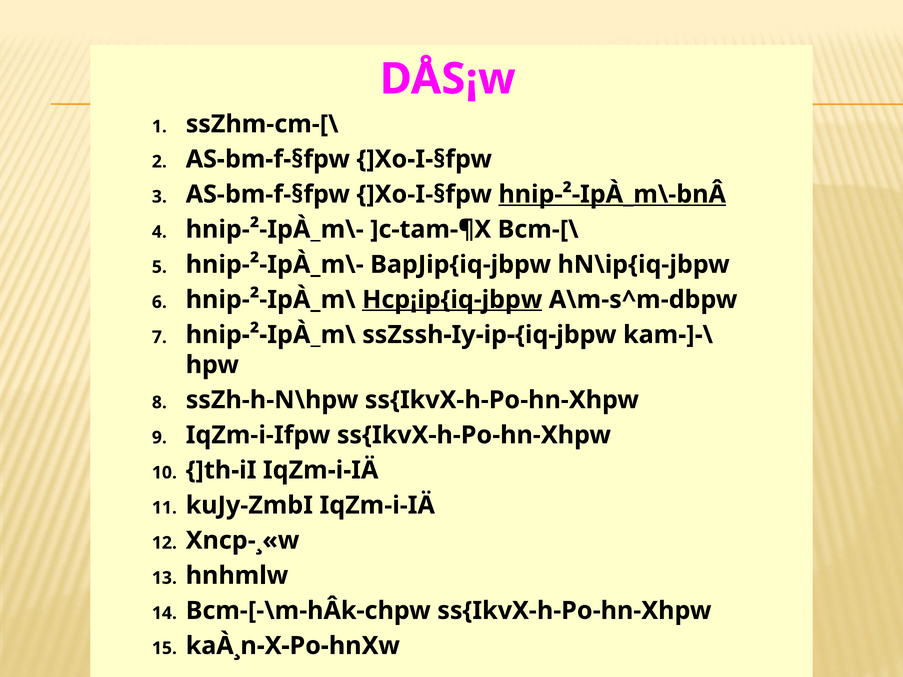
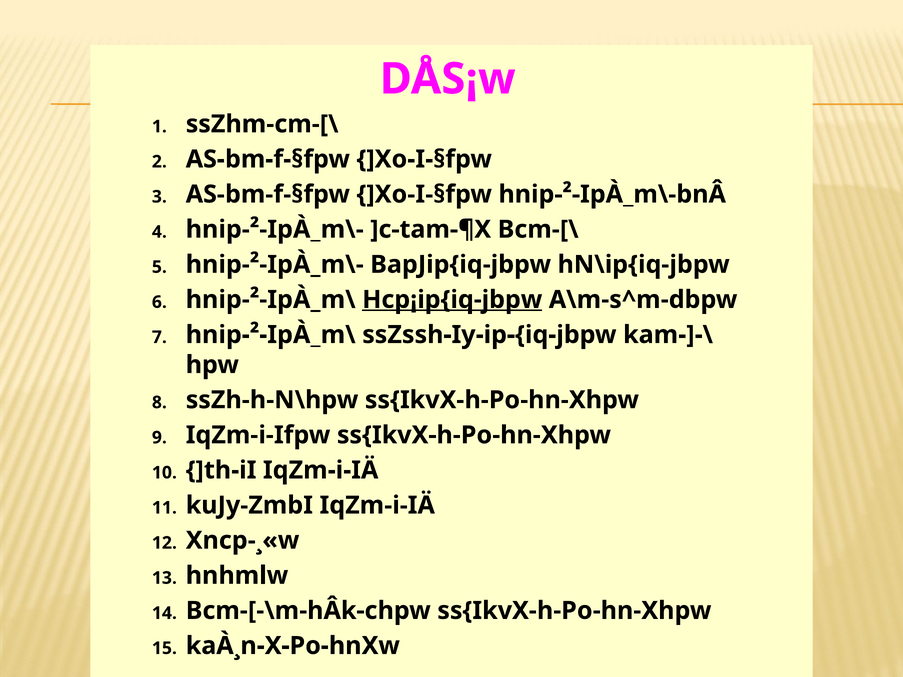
hnip-²-IpÀ_m\-bnÂ underline: present -> none (612, 194)
